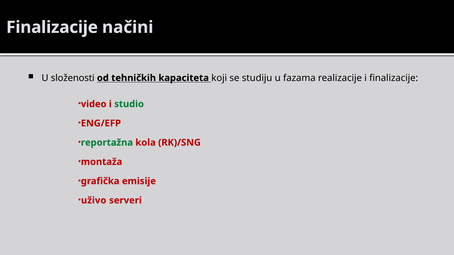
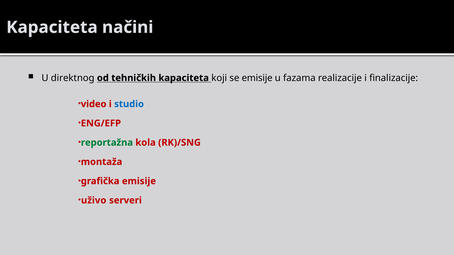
Finalizacije: Finalizacije -> Kapaciteta (52, 27)
složenosti: složenosti -> direktnog (73, 78)
se studiju: studiju -> emisije (257, 78)
studio colour: green -> blue (129, 104)
